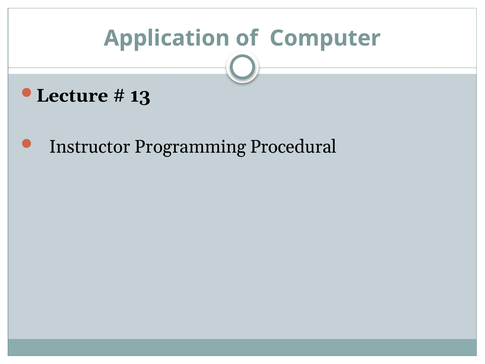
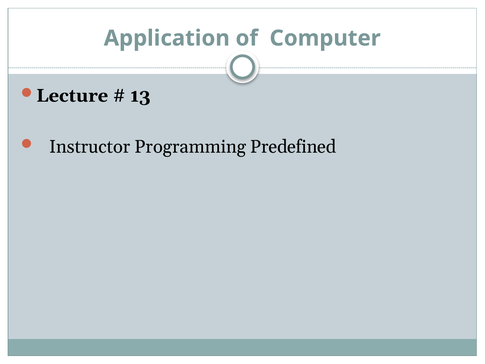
Procedural: Procedural -> Predefined (293, 147)
